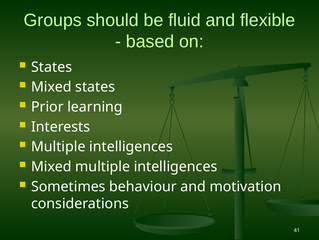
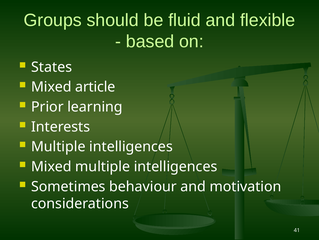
Mixed states: states -> article (95, 87)
